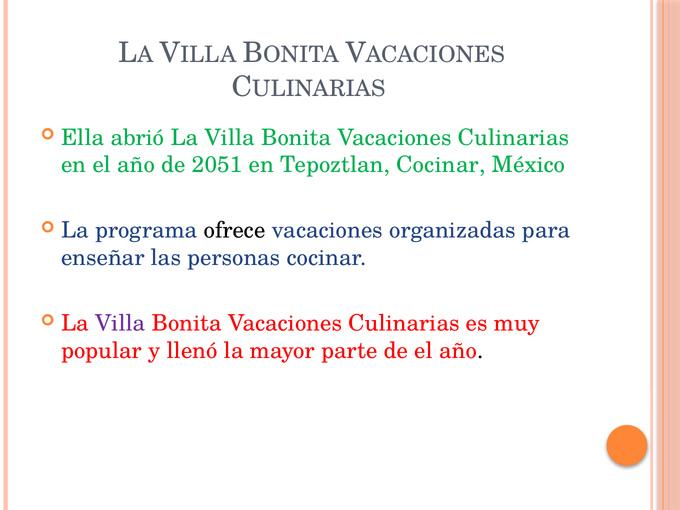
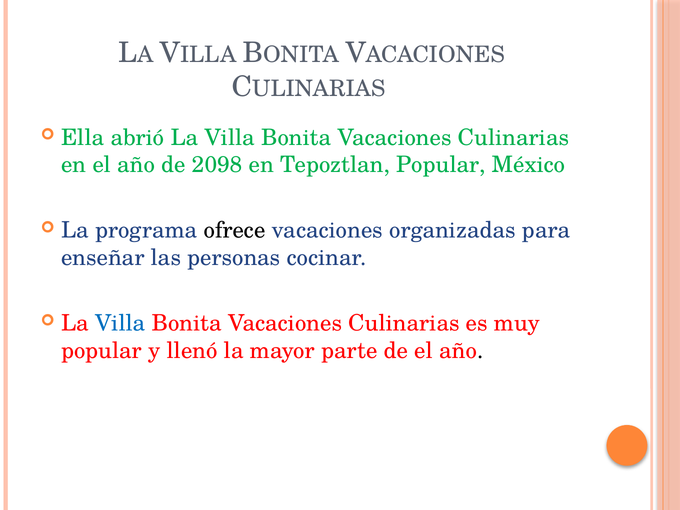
2051: 2051 -> 2098 (217, 165)
Tepoztlan Cocinar: Cocinar -> Popular (441, 165)
Villa colour: purple -> blue (120, 323)
